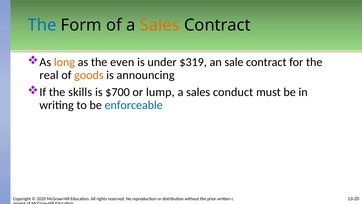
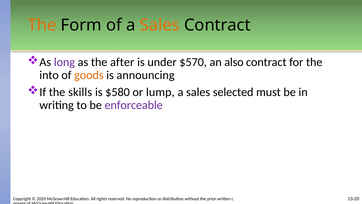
The colour: blue -> orange (42, 25)
long colour: orange -> purple (64, 62)
even: even -> after (122, 62)
$319: $319 -> $570 (193, 62)
sale: sale -> also (234, 62)
real: real -> into (49, 75)
$700: $700 -> $580 (118, 92)
conduct: conduct -> selected (233, 92)
enforceable colour: blue -> purple (134, 105)
